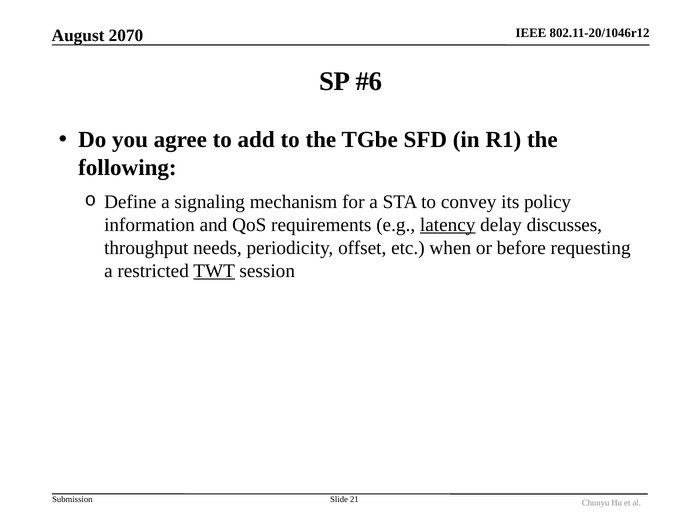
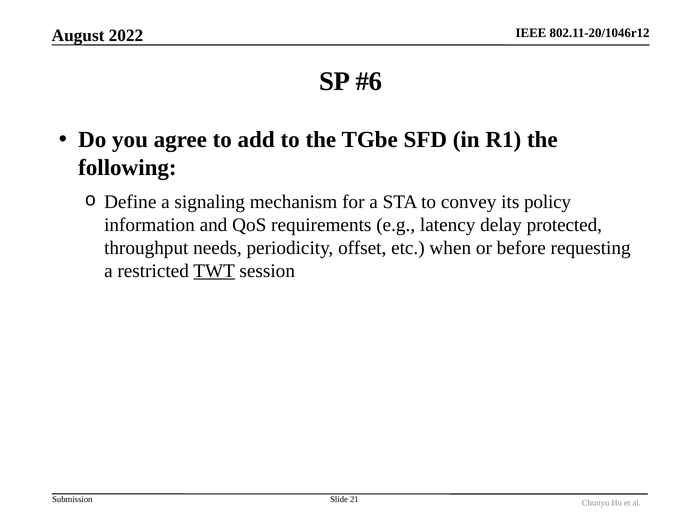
2070: 2070 -> 2022 (126, 36)
latency underline: present -> none (448, 225)
discusses: discusses -> protected (564, 225)
